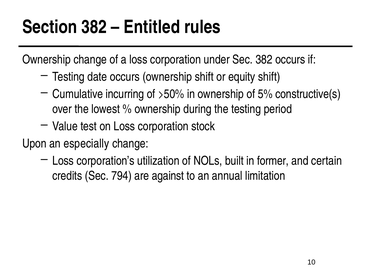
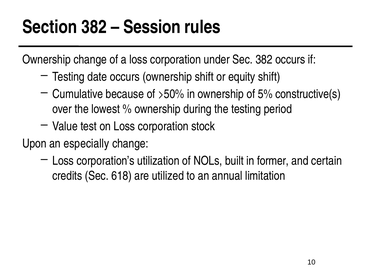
Entitled: Entitled -> Session (152, 27)
incurring: incurring -> because (125, 94)
794: 794 -> 618 (122, 176)
against: against -> utilized (168, 176)
